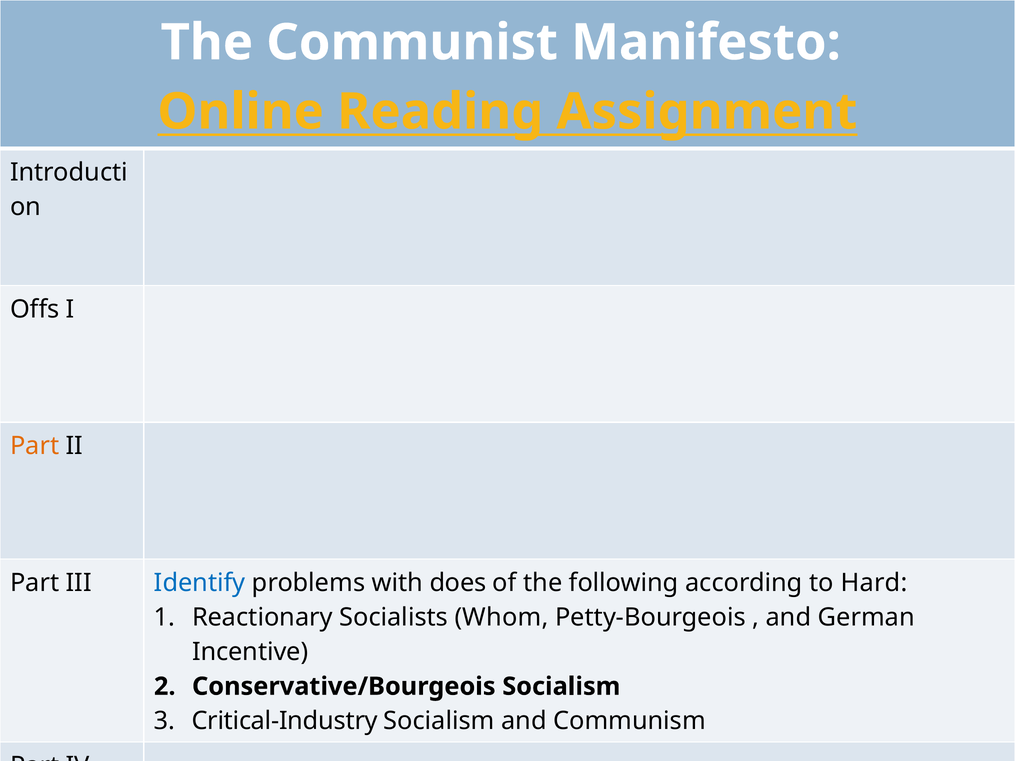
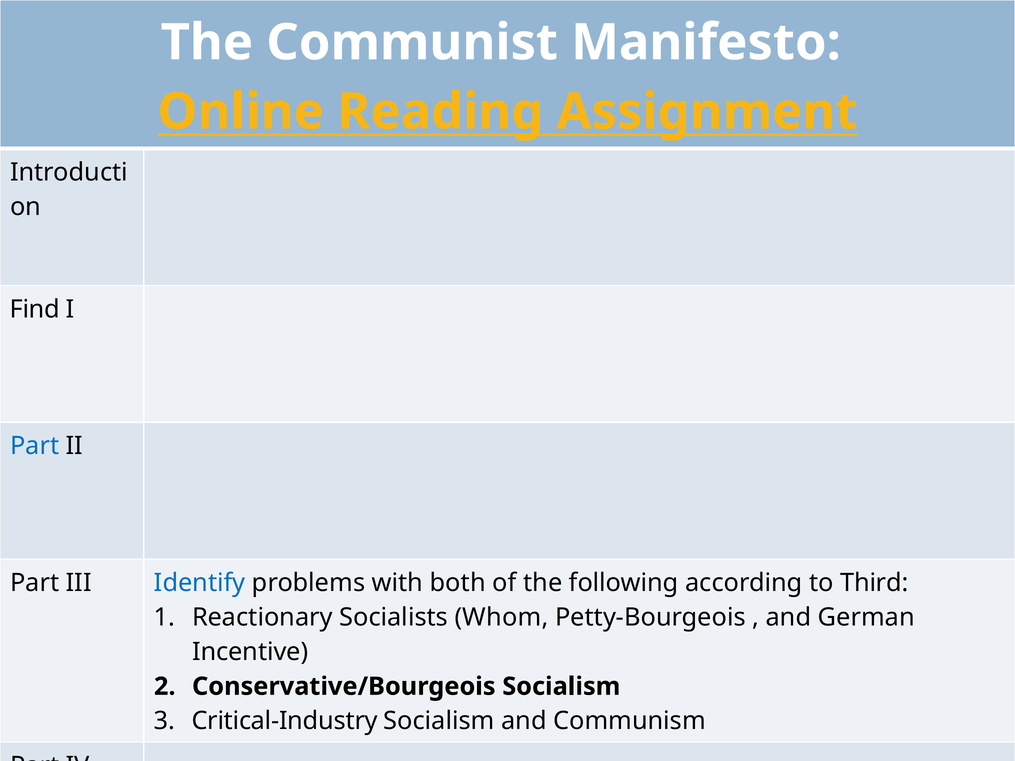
Offs: Offs -> Find (35, 309)
Part colour: orange -> blue (35, 446)
does: does -> both (458, 583)
Hard: Hard -> Third (874, 583)
